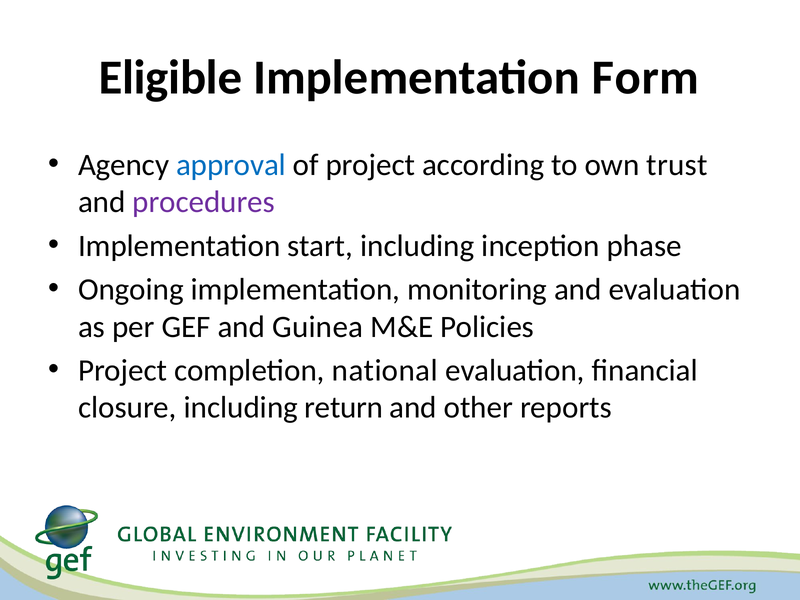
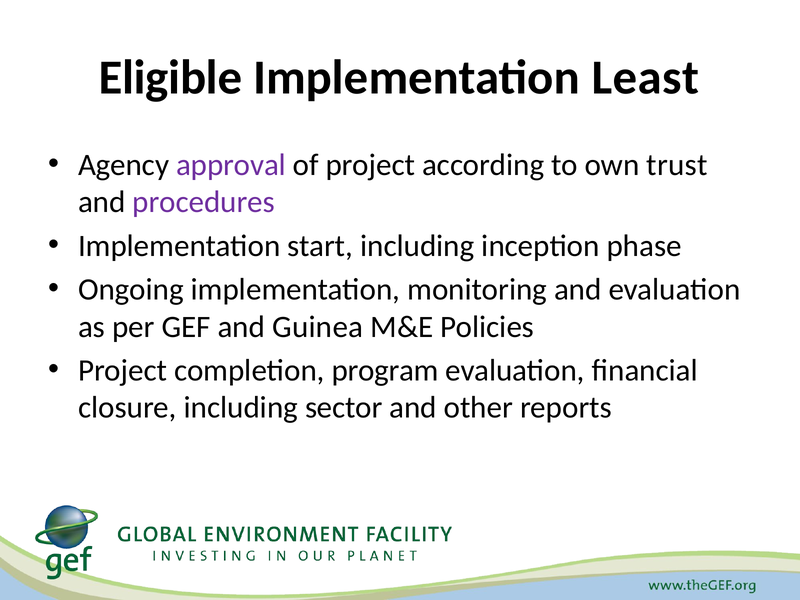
Form: Form -> Least (646, 77)
approval colour: blue -> purple (231, 165)
national: national -> program (385, 370)
return: return -> sector (344, 408)
